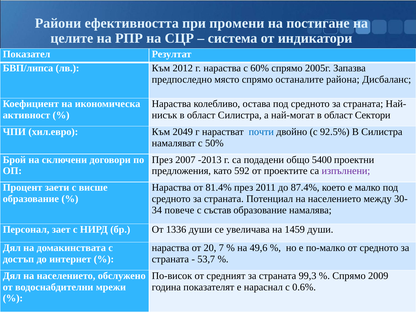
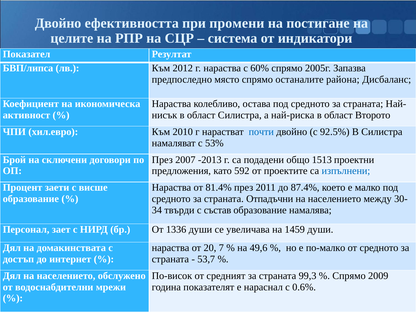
Райони: Райони -> Двойно (58, 23)
най-могат: най-могат -> най-риска (293, 115)
Сектори: Сектори -> Второто (373, 115)
2049: 2049 -> 2010 (183, 132)
50%: 50% -> 53% (214, 143)
5400: 5400 -> 1513 (322, 160)
изпълнени colour: purple -> blue (346, 171)
Потенциал: Потенциал -> Отпадъчни (270, 199)
повече: повече -> твърди (179, 210)
